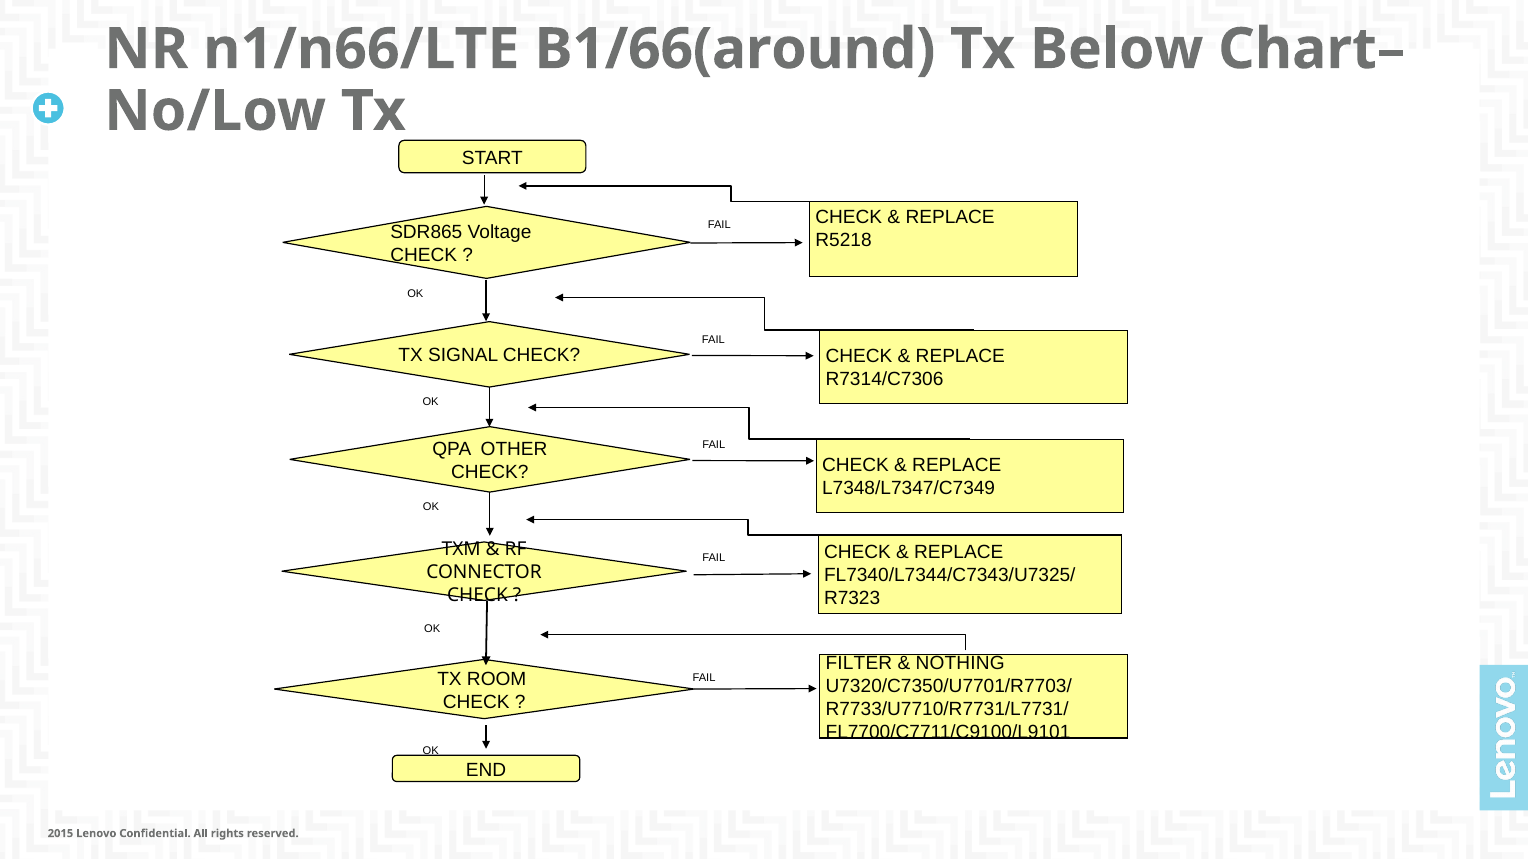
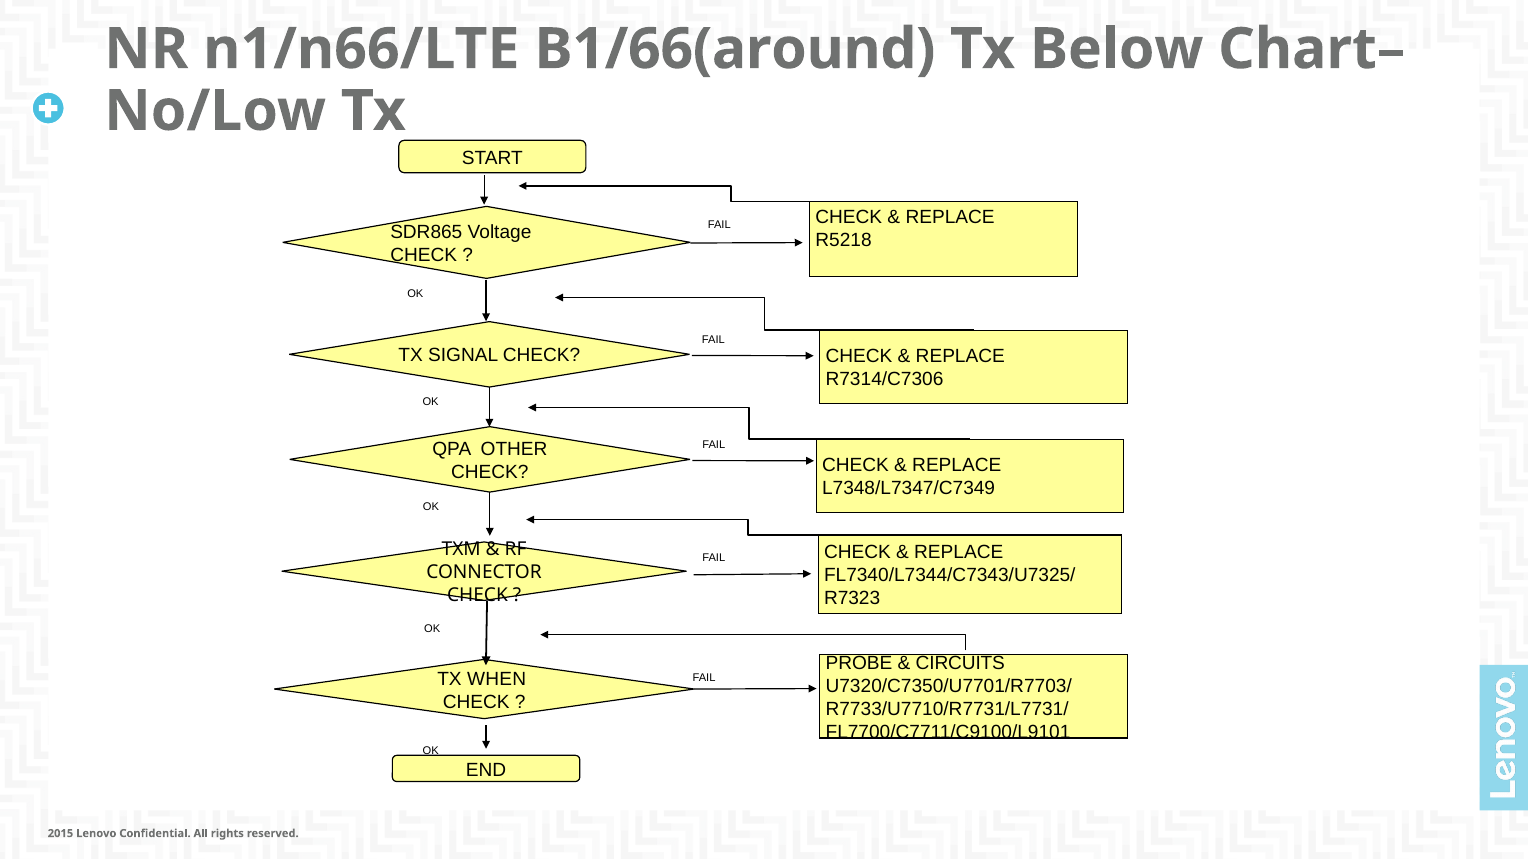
FILTER: FILTER -> PROBE (859, 664)
NOTHING: NOTHING -> CIRCUITS (960, 664)
ROOM: ROOM -> WHEN (497, 679)
